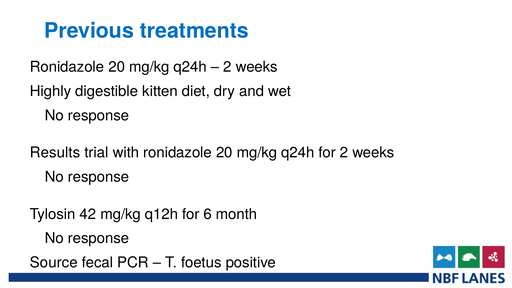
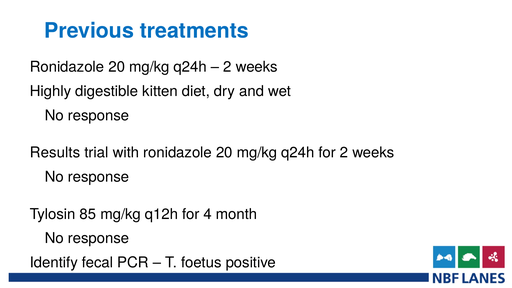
42: 42 -> 85 (88, 214)
6: 6 -> 4 (208, 214)
Source: Source -> Identify (54, 263)
